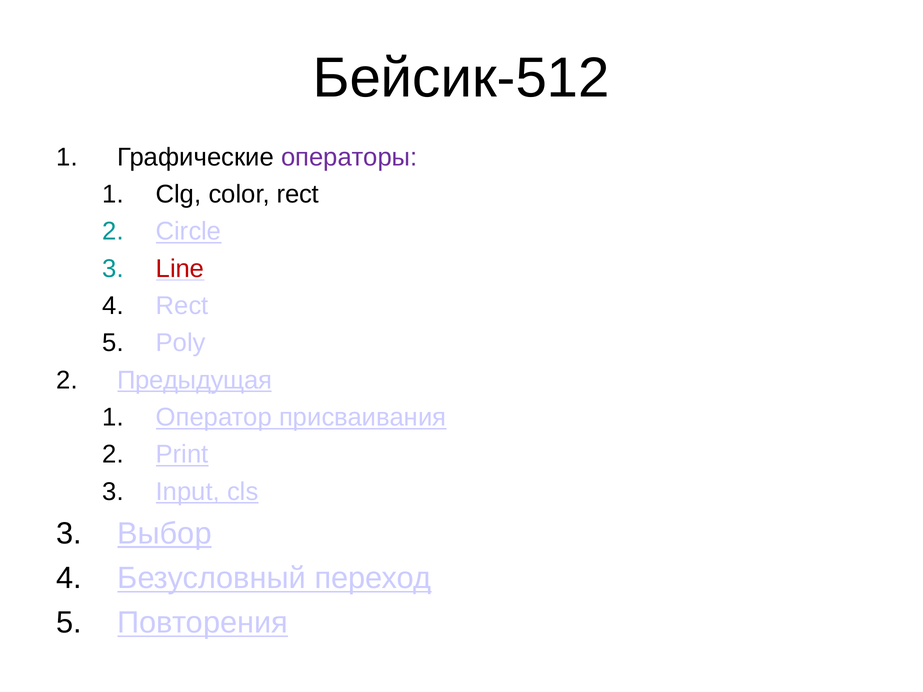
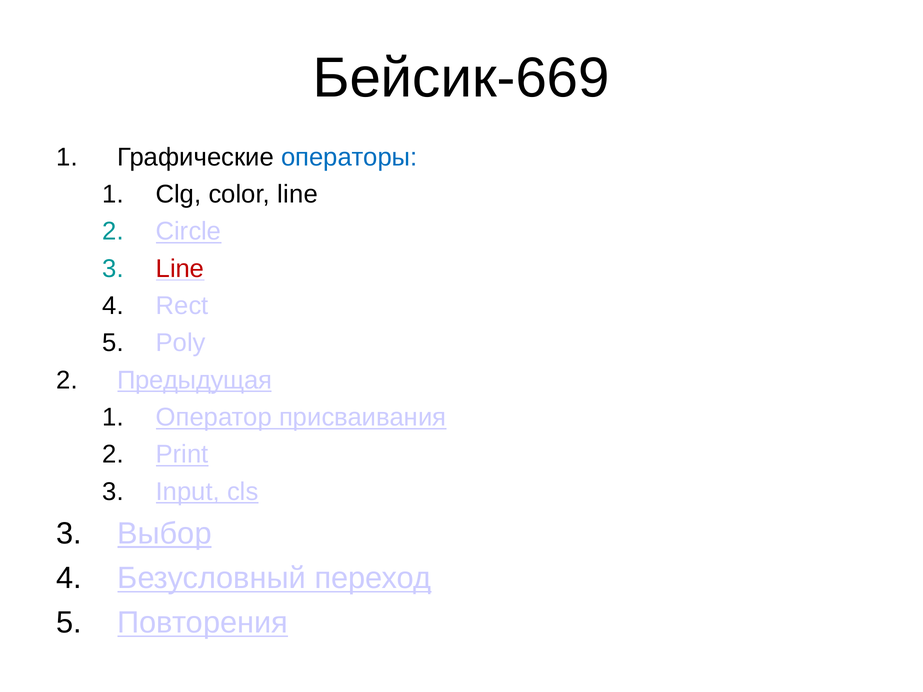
Бейсик-512: Бейсик-512 -> Бейсик-669 (461, 78)
операторы colour: purple -> blue (349, 157)
color rect: rect -> line (297, 194)
